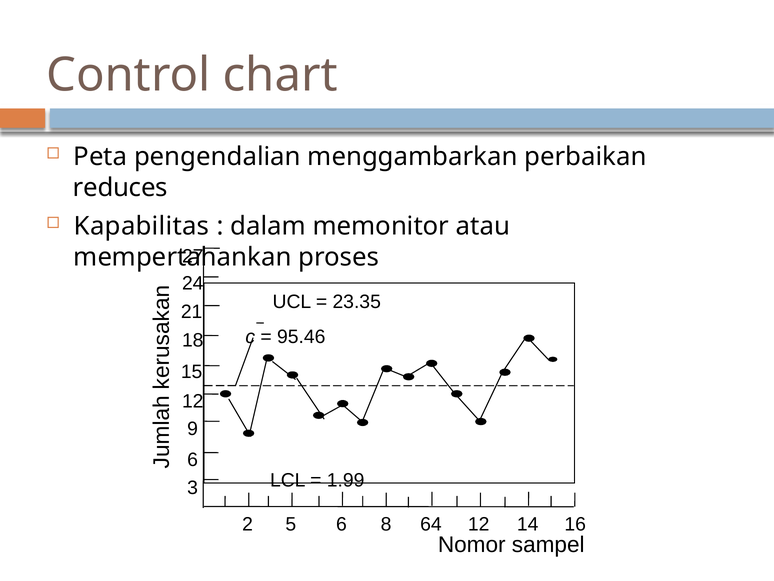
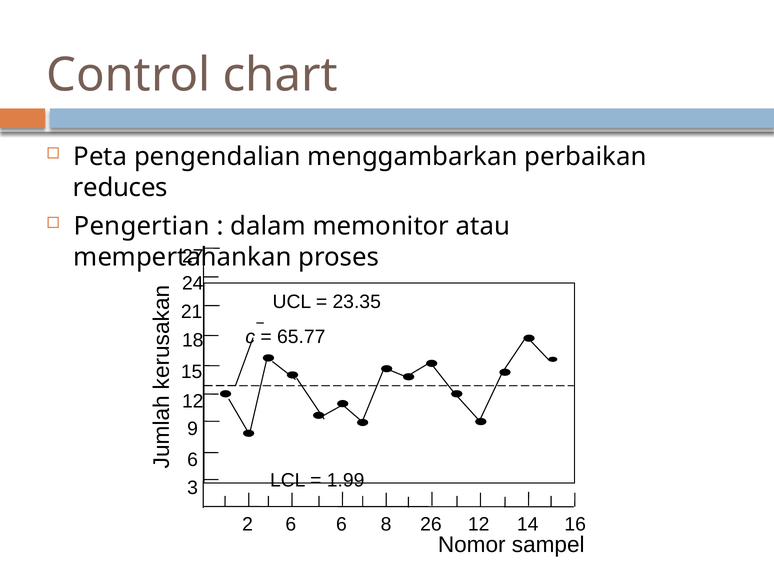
Kapabilitas: Kapabilitas -> Pengertian (142, 226)
95.46: 95.46 -> 65.77 (301, 337)
2 5: 5 -> 6 (291, 524)
64: 64 -> 26 (431, 524)
